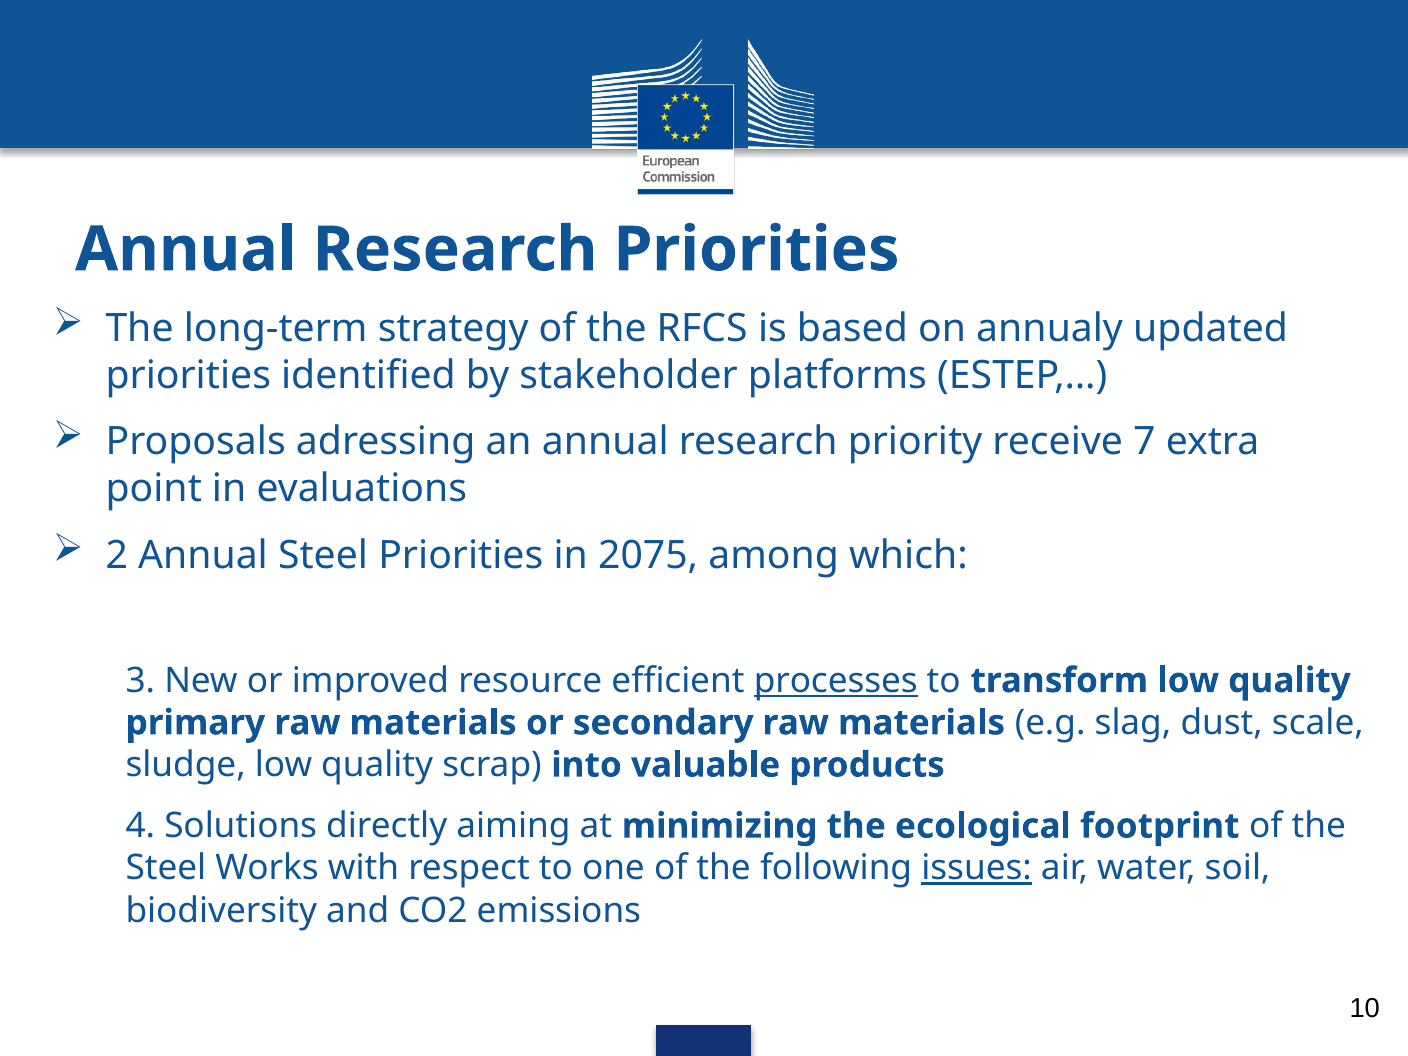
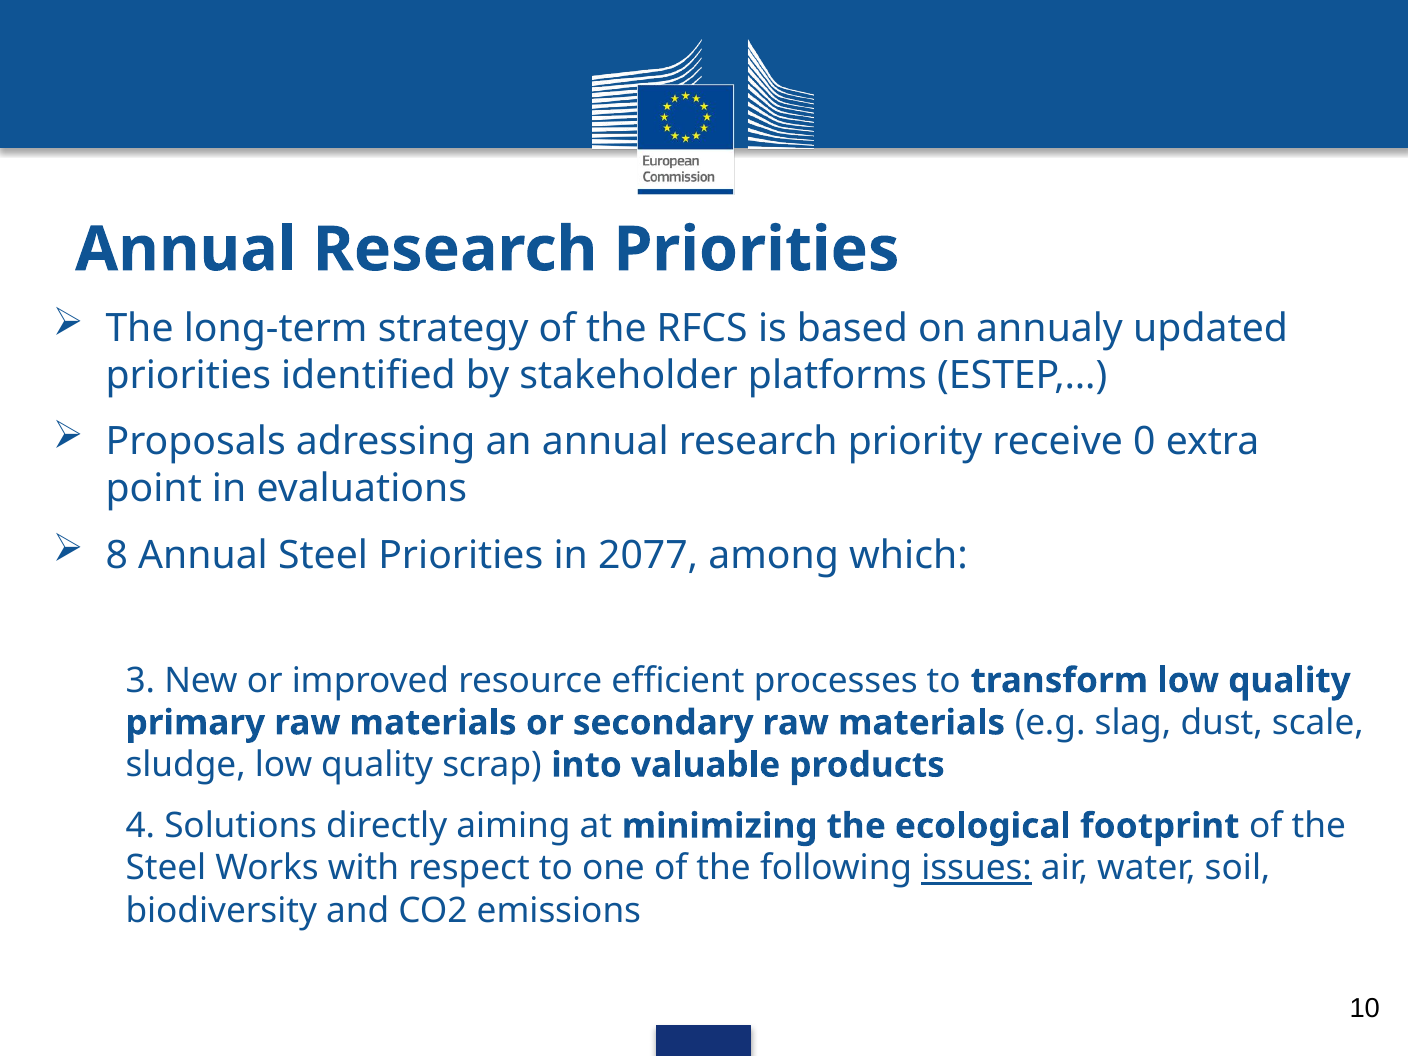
7: 7 -> 0 (1144, 442)
2: 2 -> 8 (117, 555)
2075: 2075 -> 2077 (648, 555)
processes underline: present -> none (836, 681)
